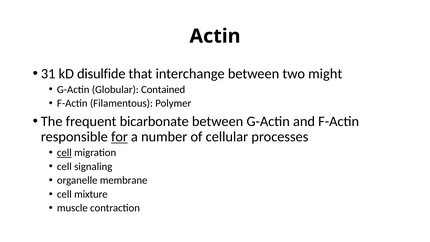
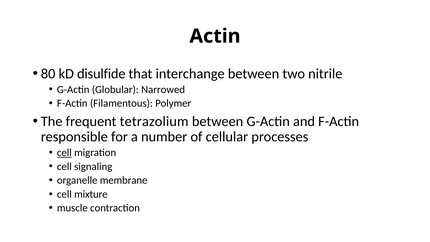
31: 31 -> 80 (48, 74)
might: might -> nitrile (325, 74)
Contained: Contained -> Narrowed (163, 89)
bicarbonate: bicarbonate -> tetrazolium (154, 121)
for underline: present -> none (119, 137)
